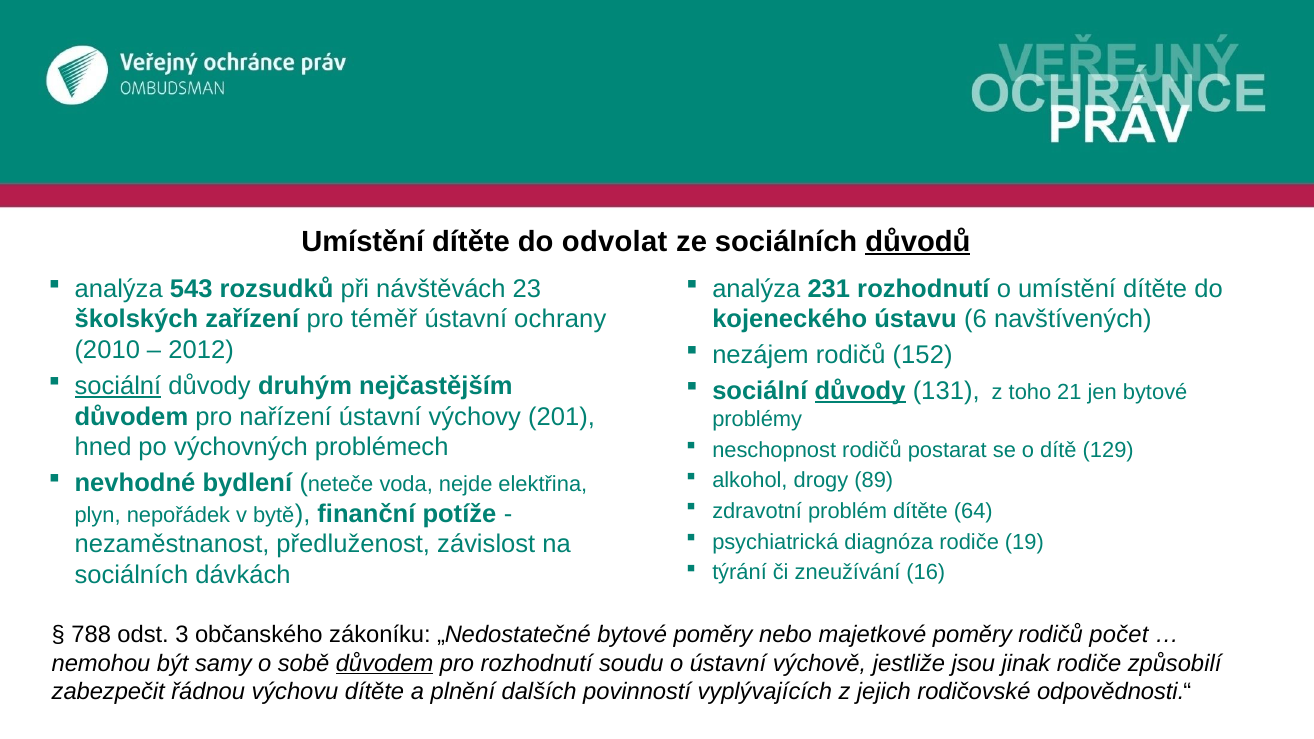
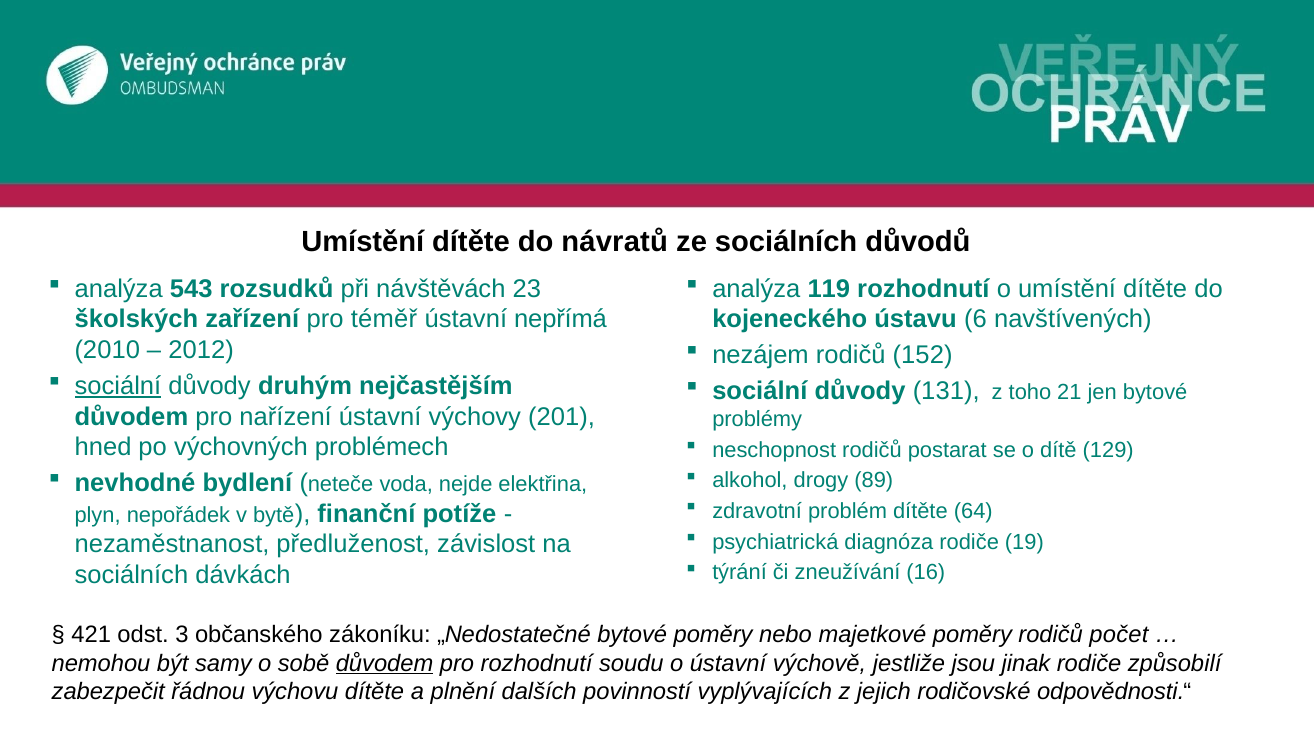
odvolat: odvolat -> návratů (615, 242)
důvodů underline: present -> none (918, 242)
231: 231 -> 119 (829, 289)
ochrany: ochrany -> nepřímá (561, 320)
důvody underline: present -> none (860, 391)
788: 788 -> 421 (91, 635)
